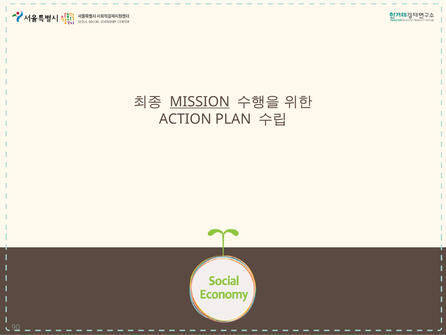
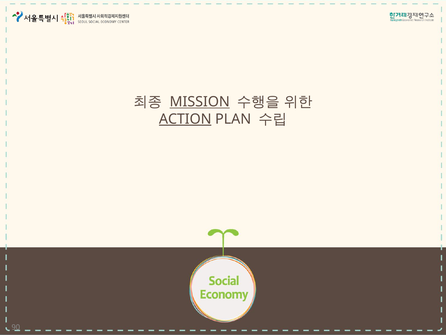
ACTION underline: none -> present (185, 119)
